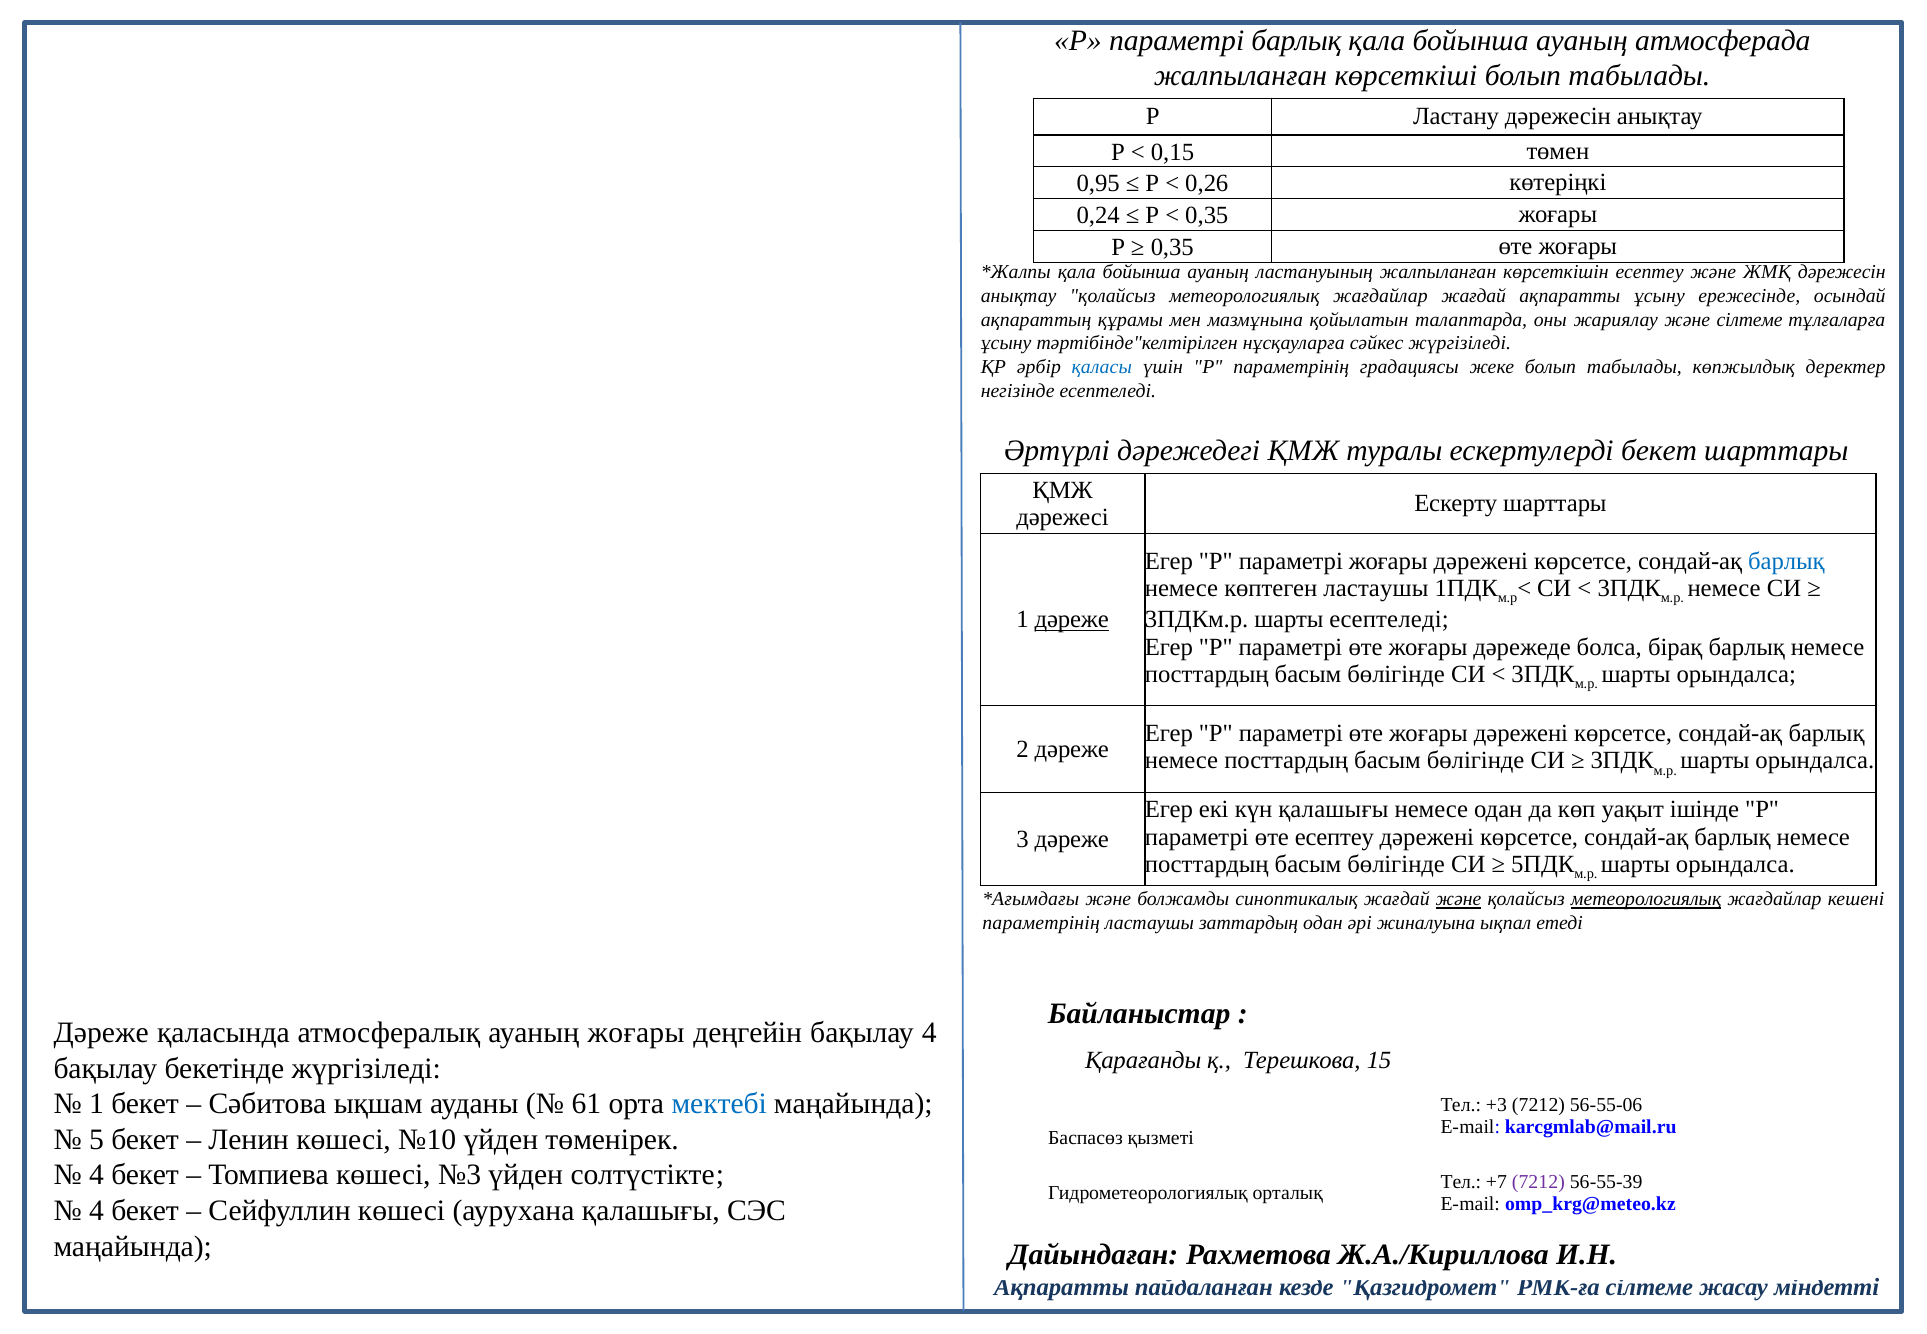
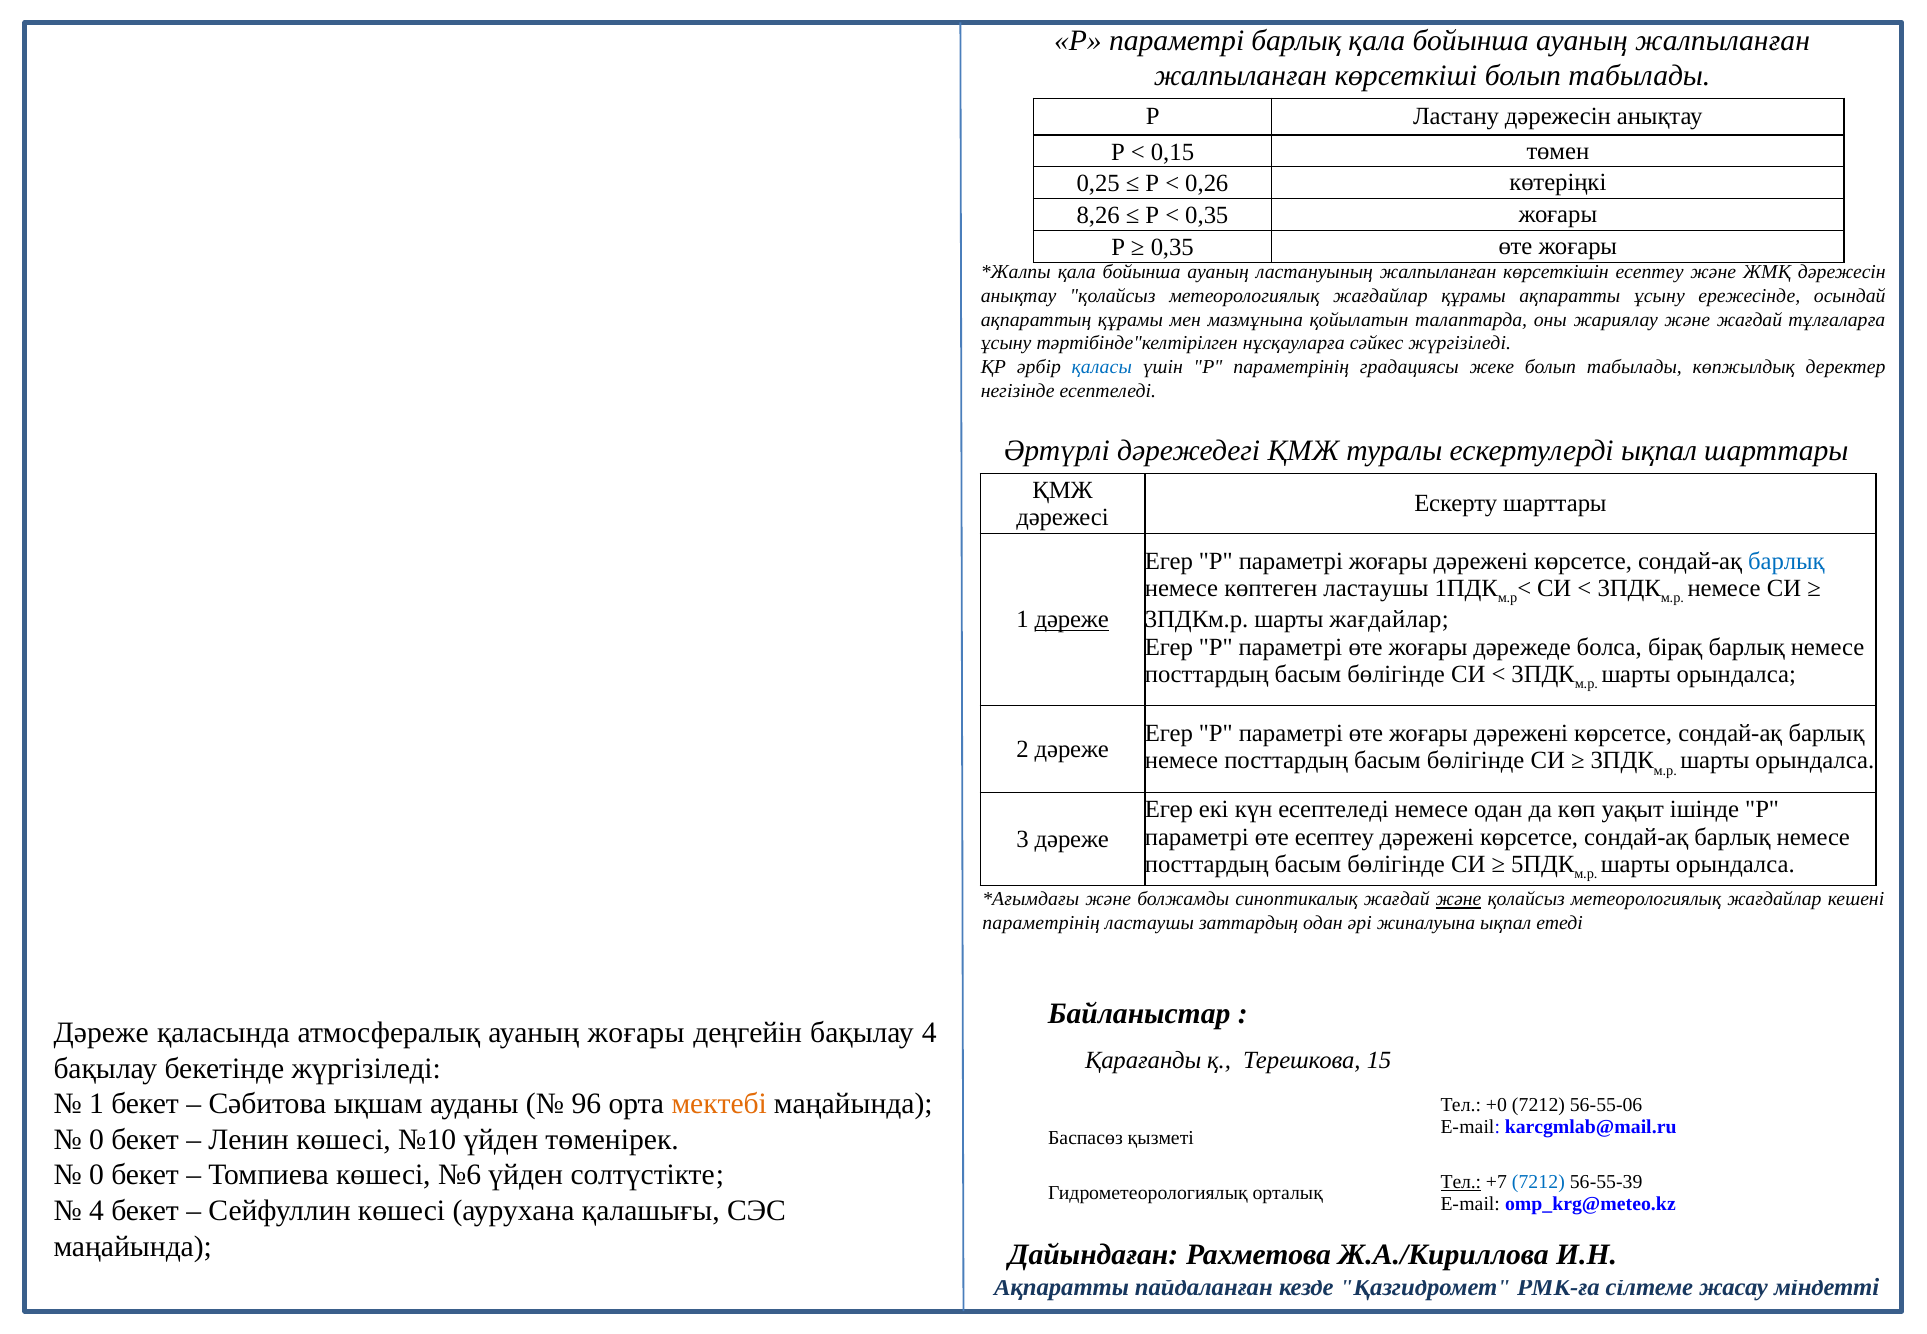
ауаның атмосферада: атмосферада -> жалпыланған (1723, 41)
0,95: 0,95 -> 0,25 (1098, 184)
0,24: 0,24 -> 8,26 (1098, 216)
жағдайлар жағдай: жағдай -> құрамы (1474, 296)
және сілтеме: сілтеме -> жағдай (1750, 320)
ескертулерді бекет: бекет -> ықпал (1659, 450)
шарты есептеледі: есептеледі -> жағдайлар (1389, 620)
күн қалашығы: қалашығы -> есептеледі (1333, 810)
метеорологиялық underline: present -> none (1646, 900)
61: 61 -> 96 (586, 1104)
мектебі colour: blue -> orange (719, 1104)
+3: +3 -> +0 (1496, 1105)
5: 5 -> 0 (97, 1140)
4: 4 -> 0 (97, 1175)
№3: №3 -> №6 (460, 1175)
Тел underline: none -> present (1461, 1182)
7212 colour: purple -> blue (1538, 1182)
